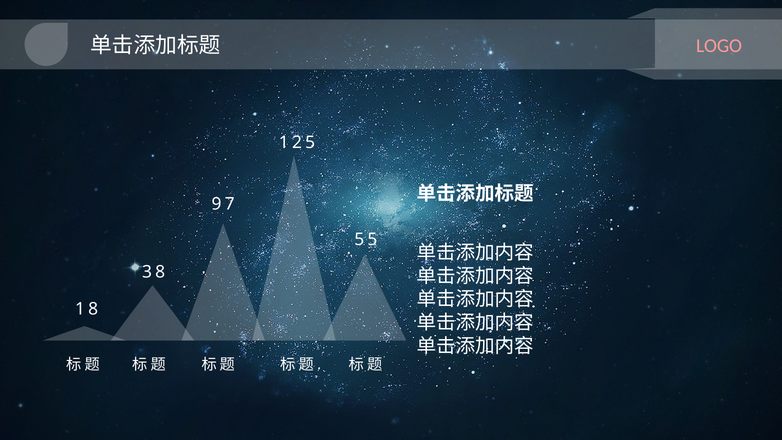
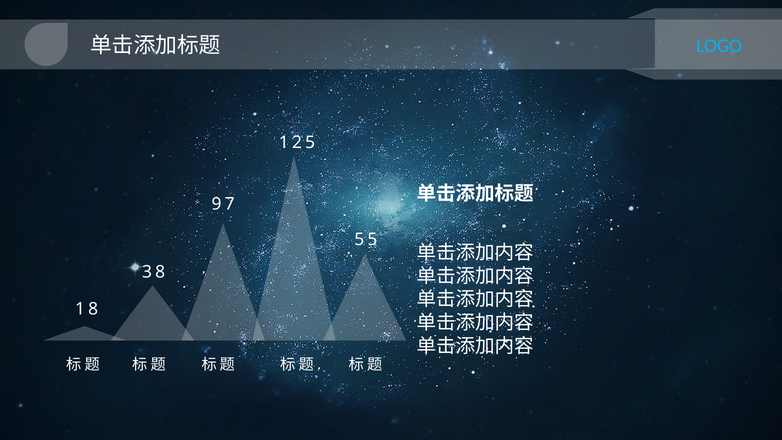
LOGO colour: pink -> light blue (719, 46)
